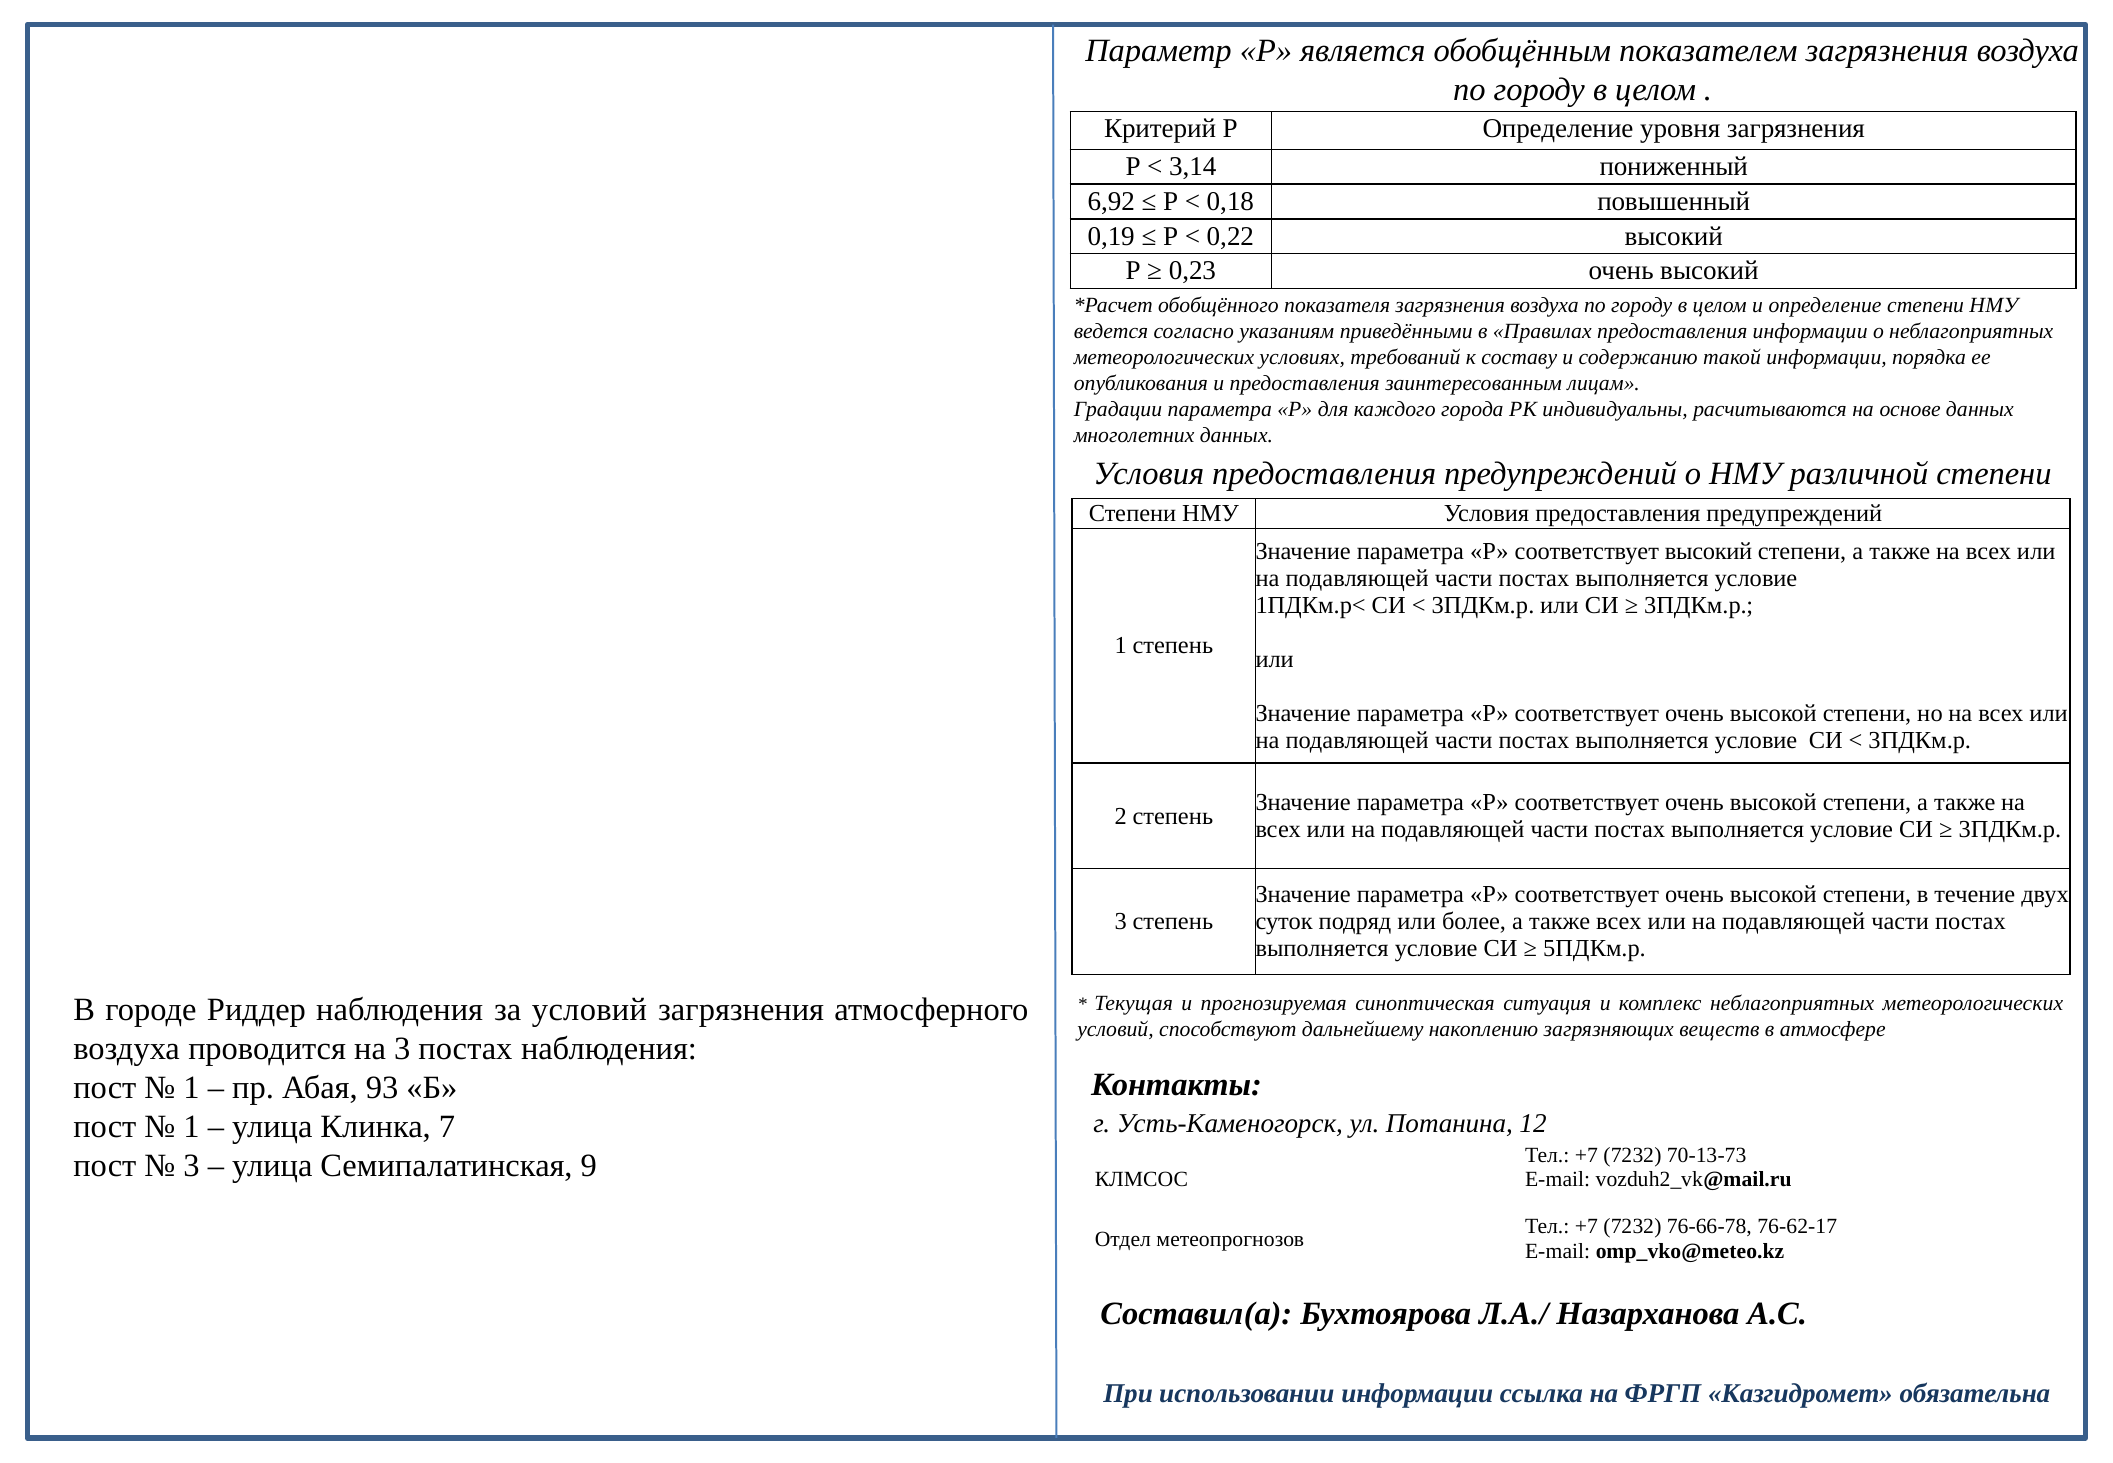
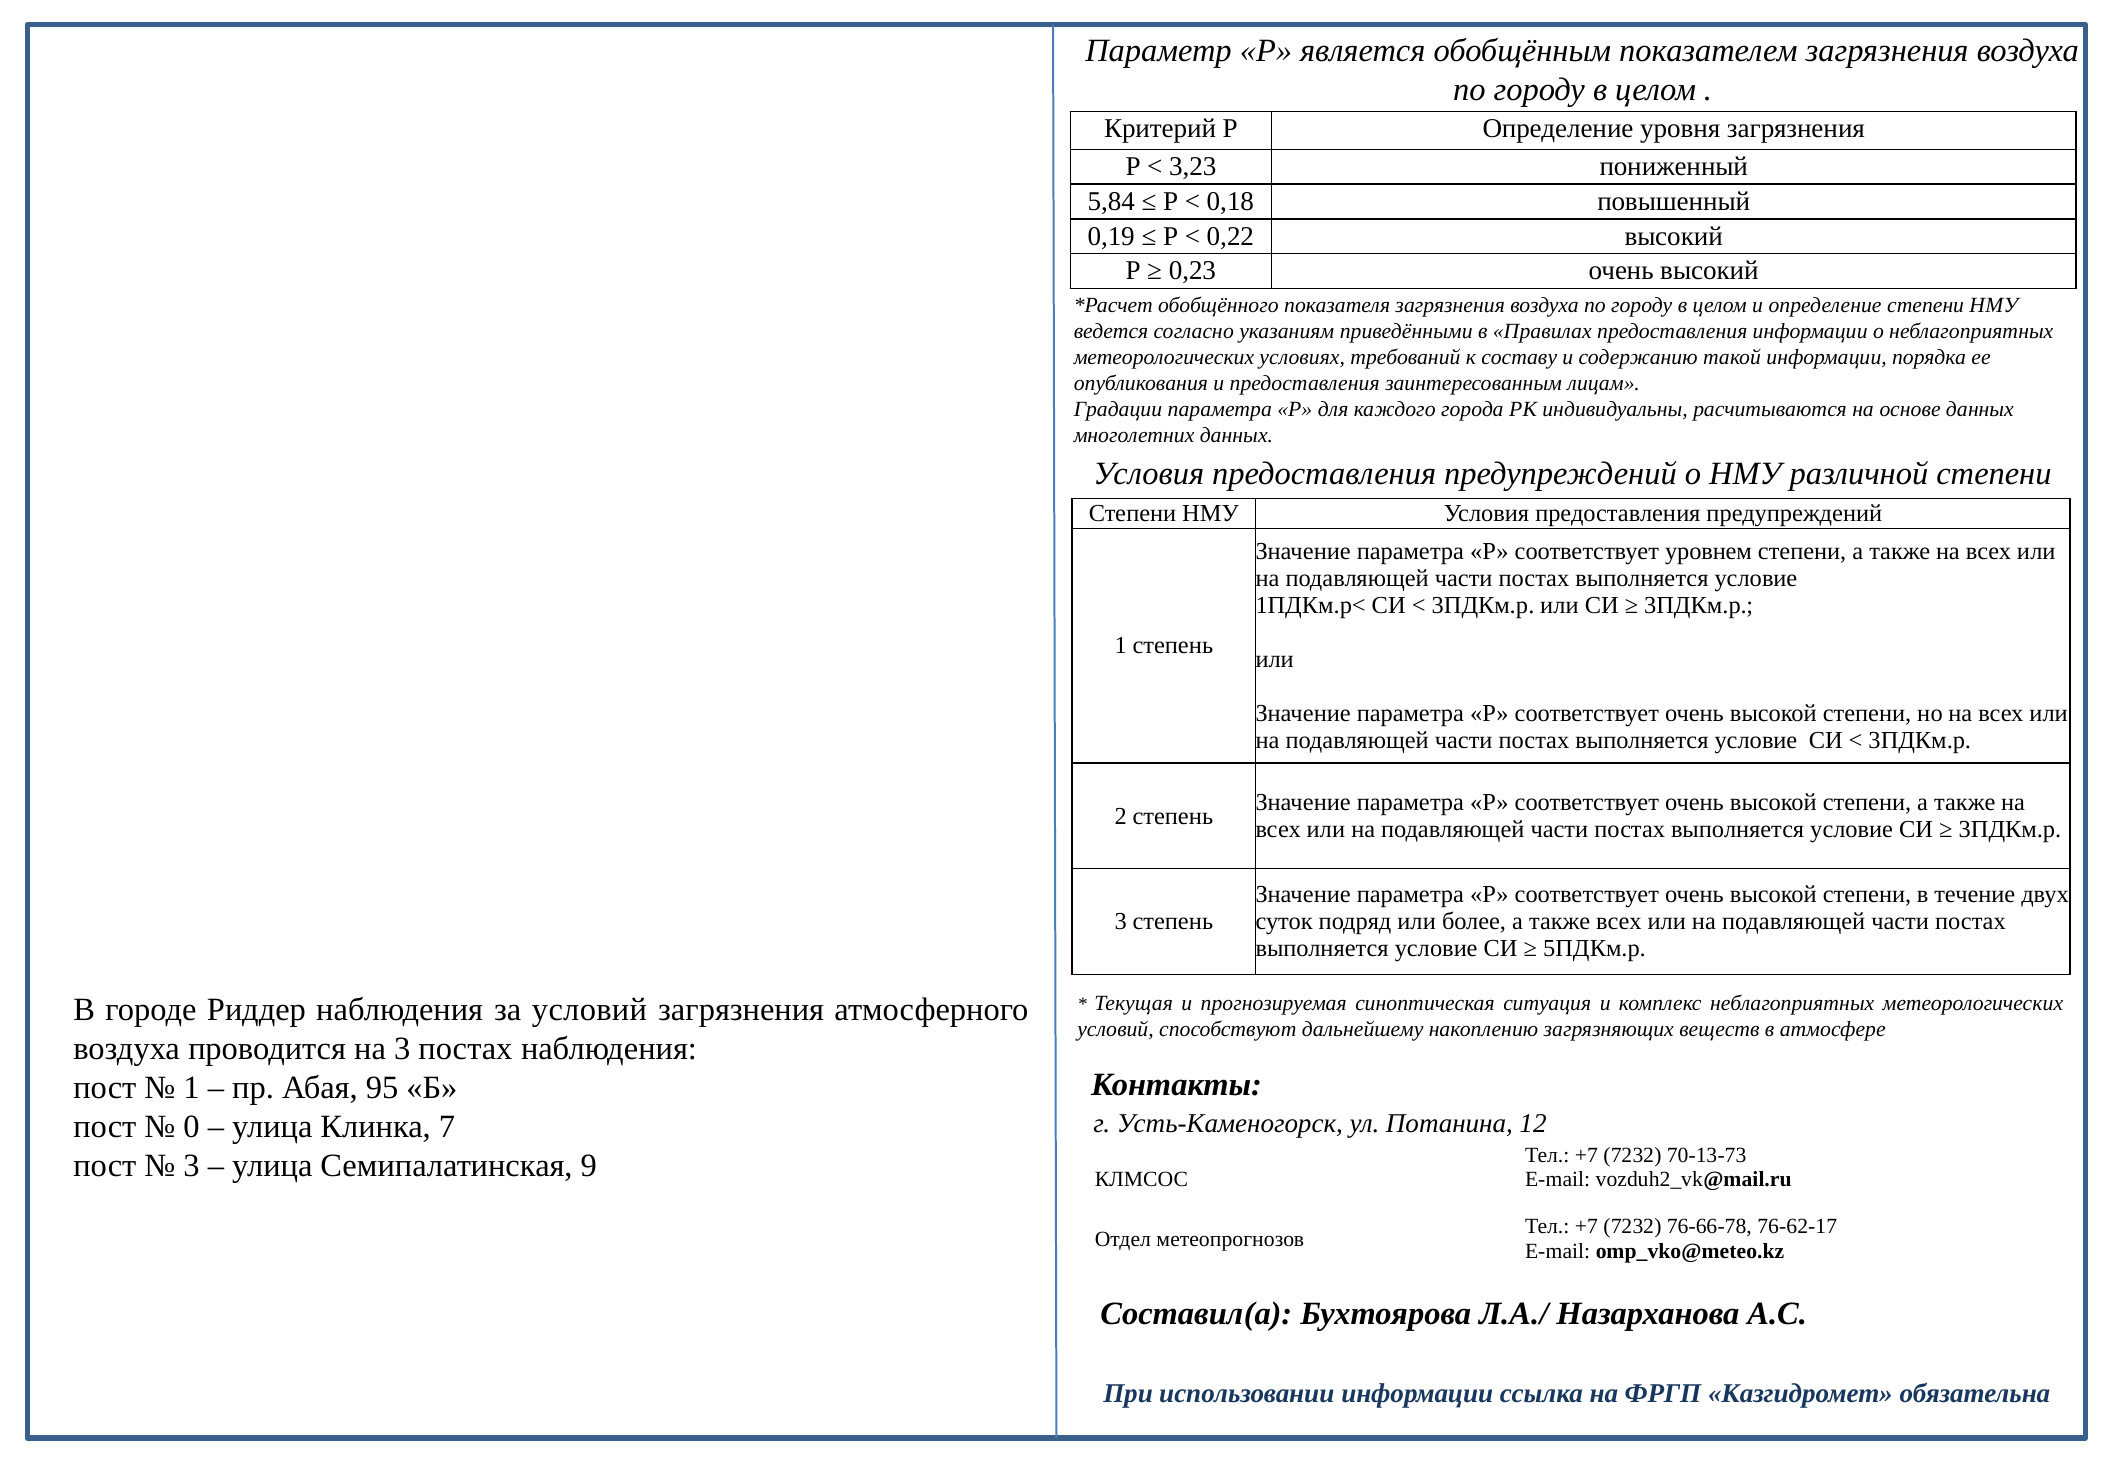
3,14: 3,14 -> 3,23 (1193, 166)
6,92: 6,92 -> 5,84 (1111, 201)
соответствует высокий: высокий -> уровнем (1709, 551)
93: 93 -> 95 (382, 1088)
1: 1 -> 0 (192, 1127)
